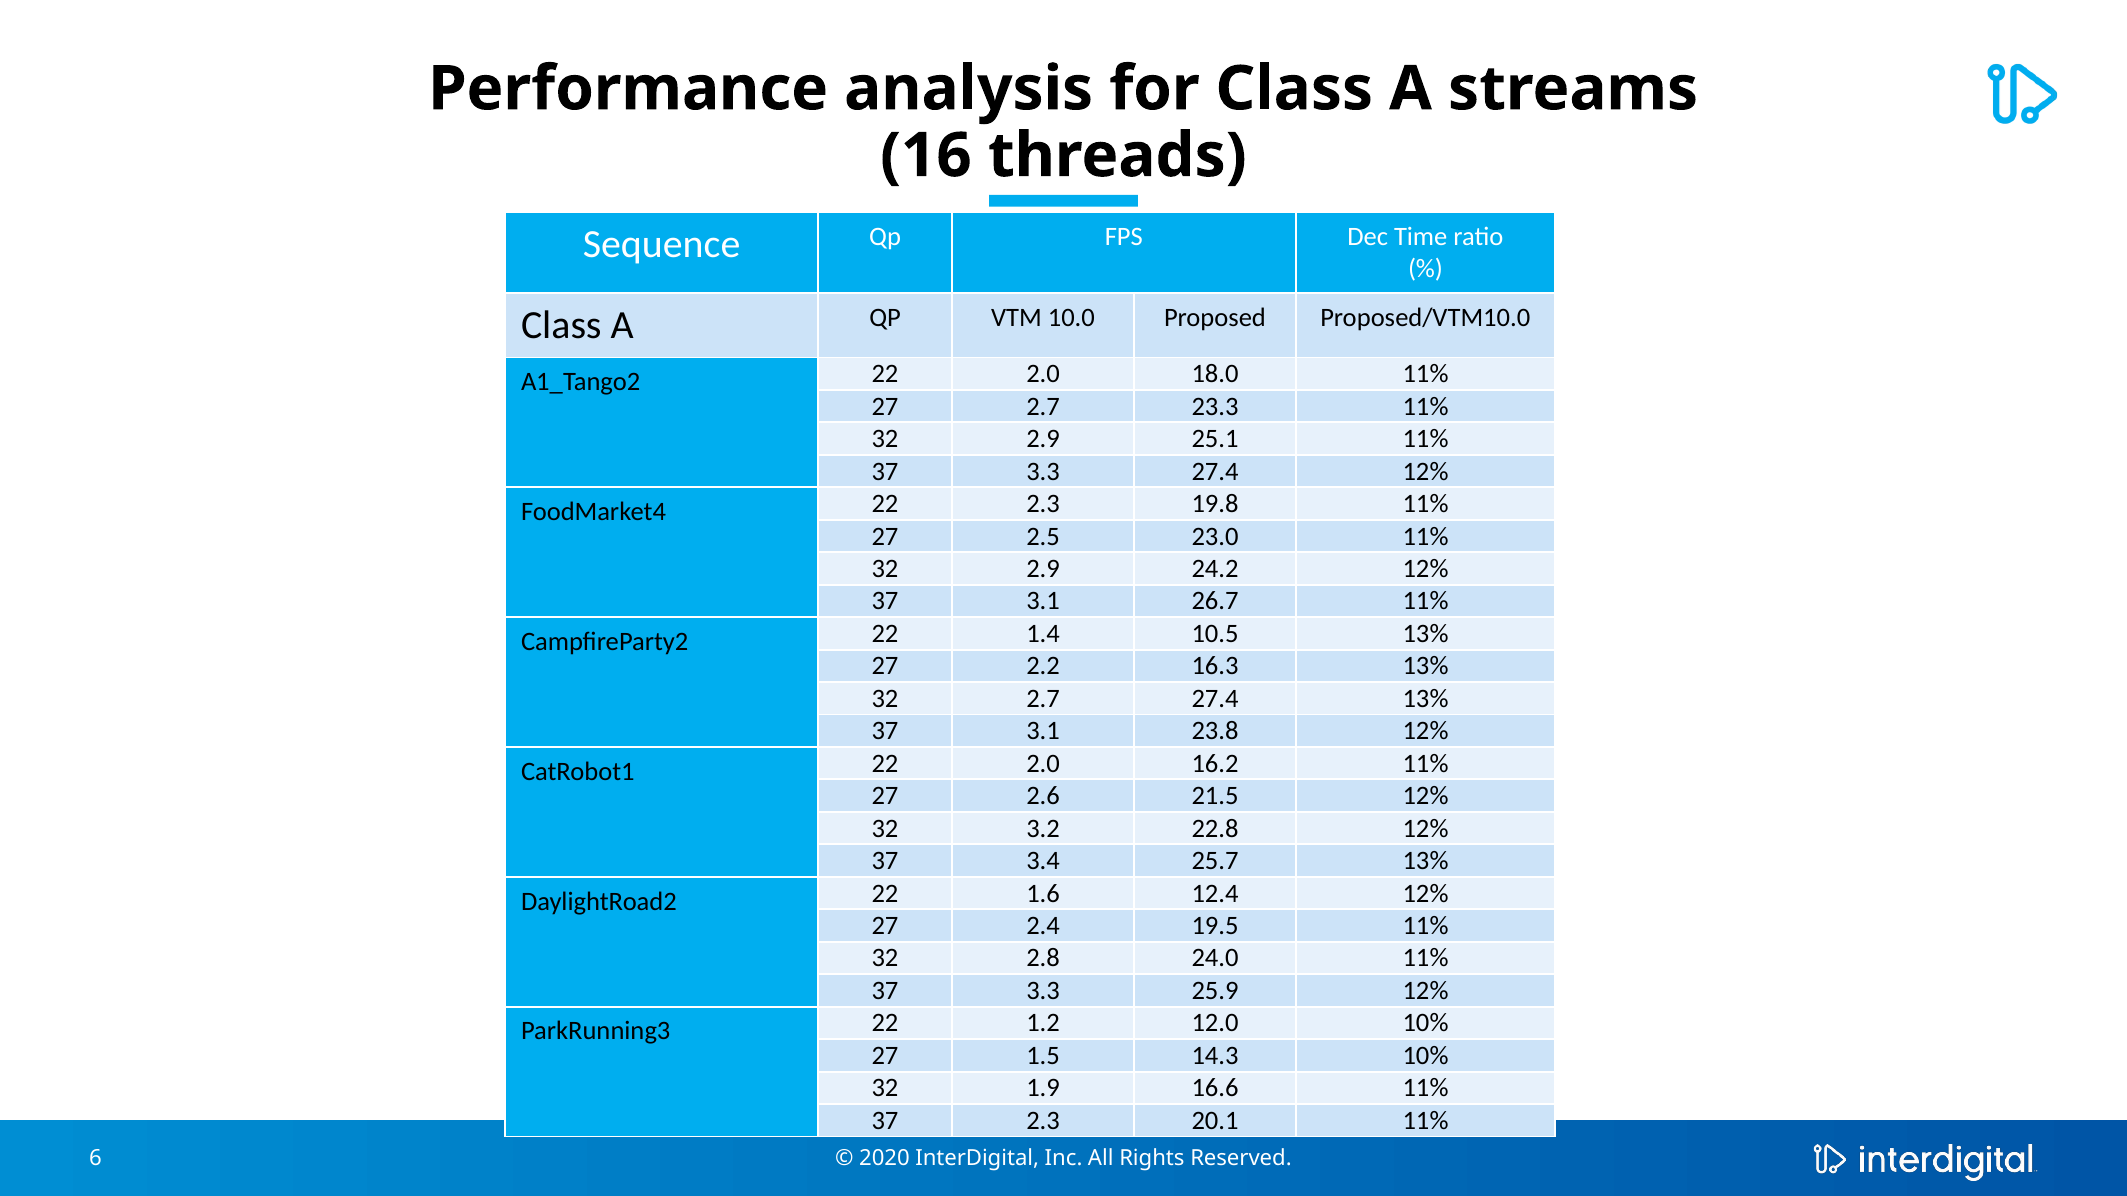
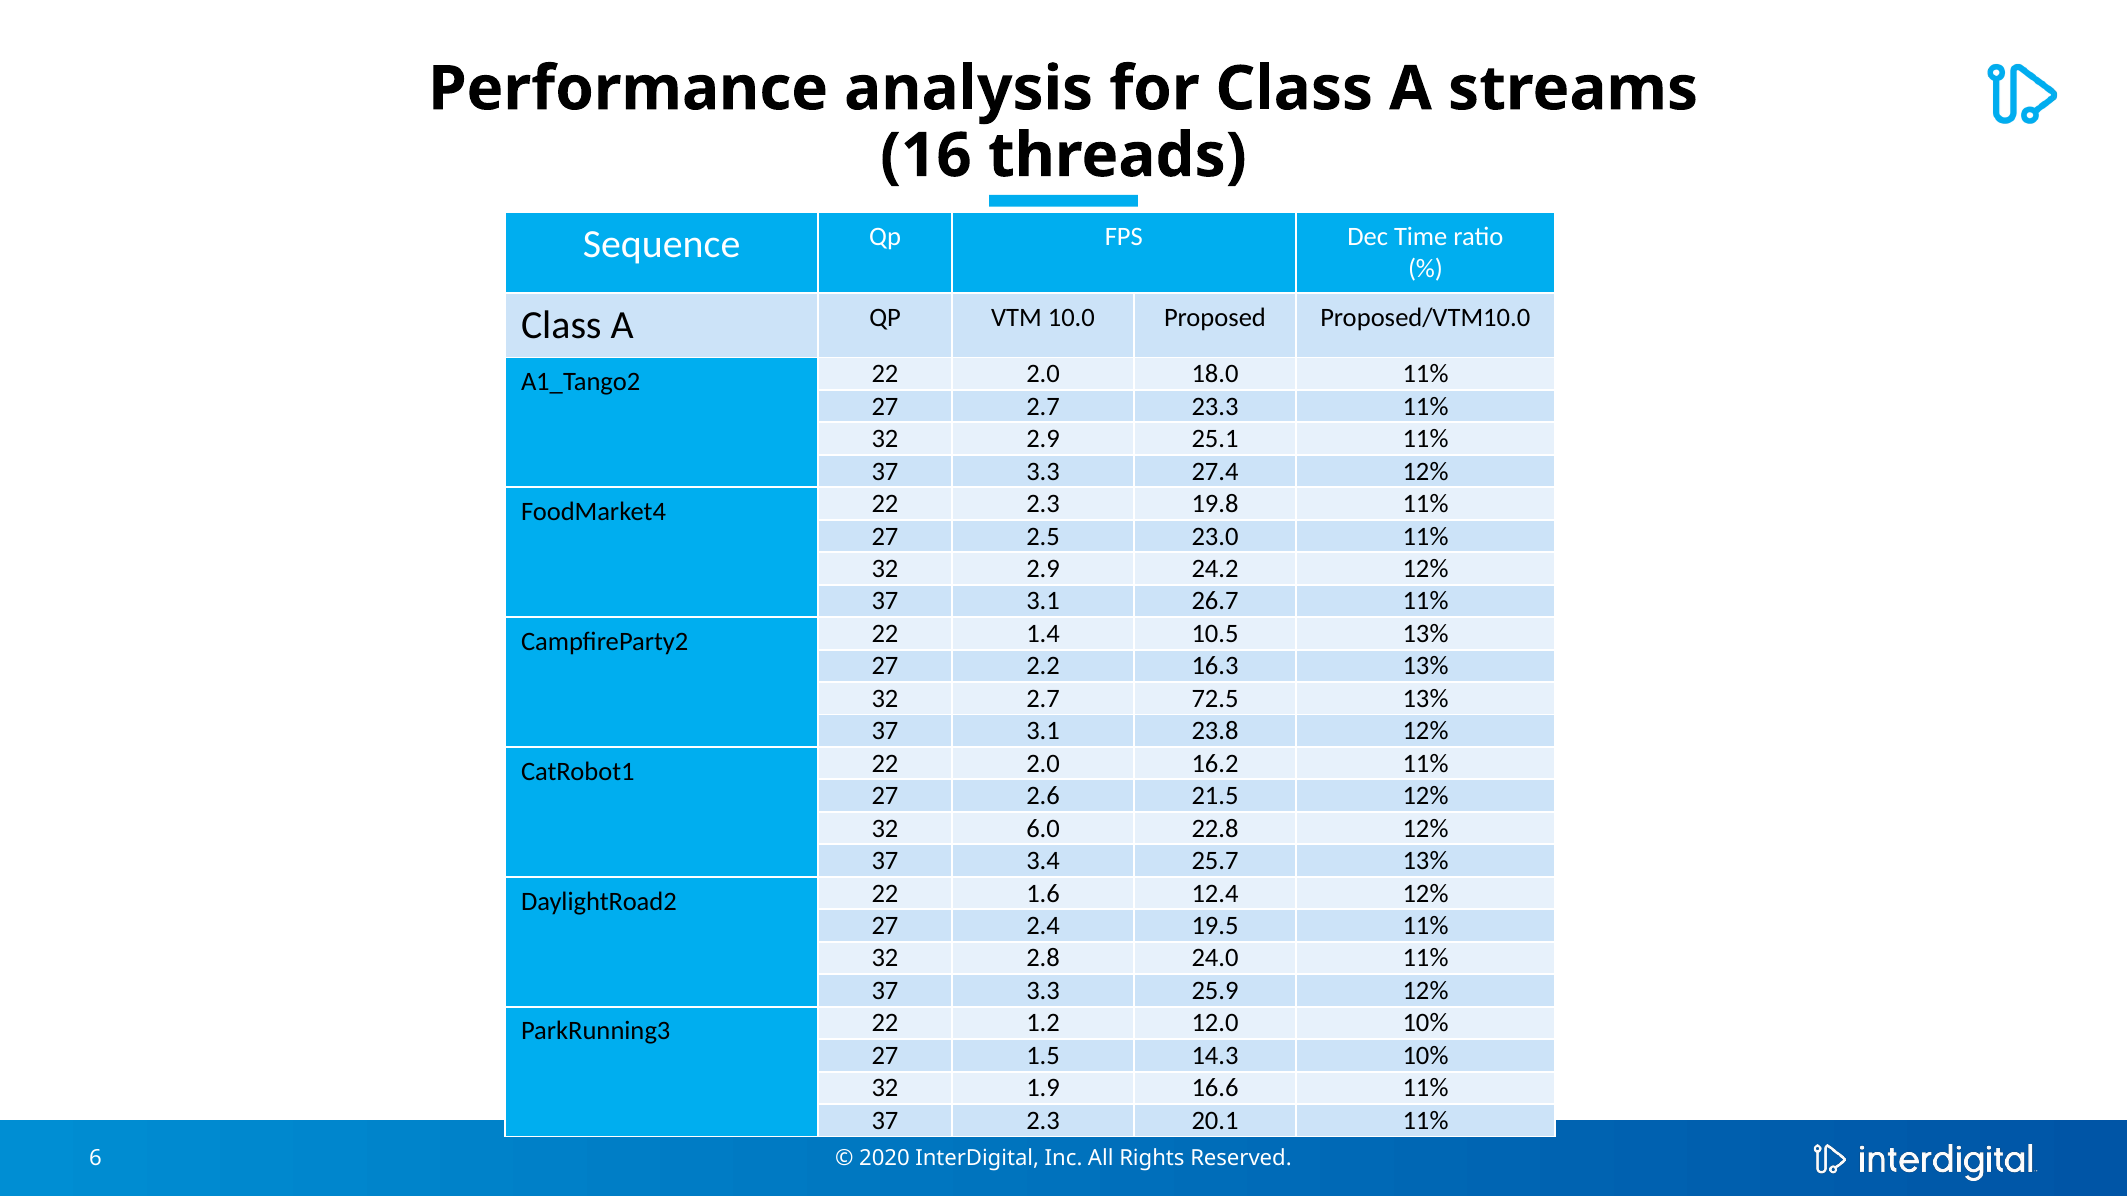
2.7 27.4: 27.4 -> 72.5 (1215, 699)
3.2: 3.2 -> 6.0 (1043, 829)
